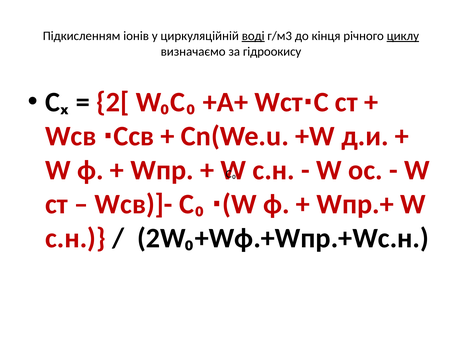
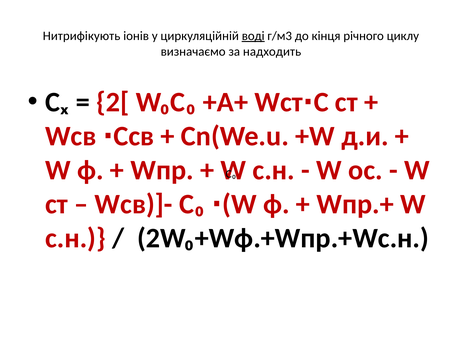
Підкисленням: Підкисленням -> Нитрифікують (82, 36)
циклу underline: present -> none (403, 36)
гідроокису: гідроокису -> надходить (272, 51)
